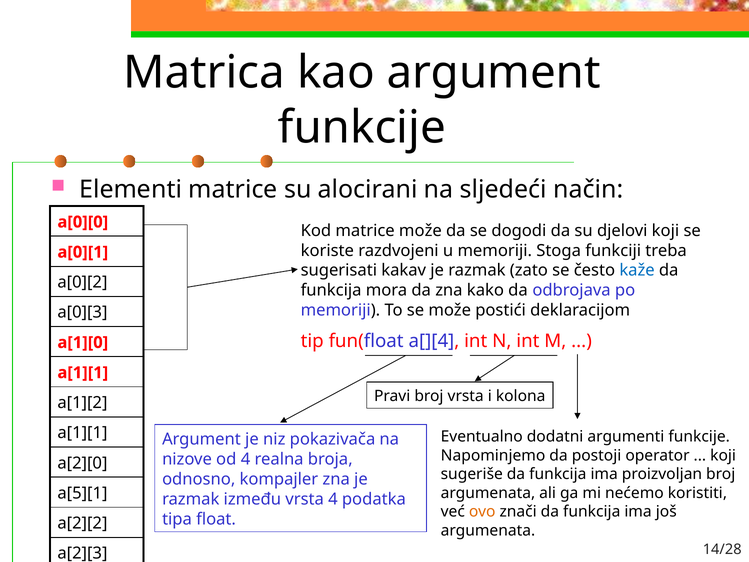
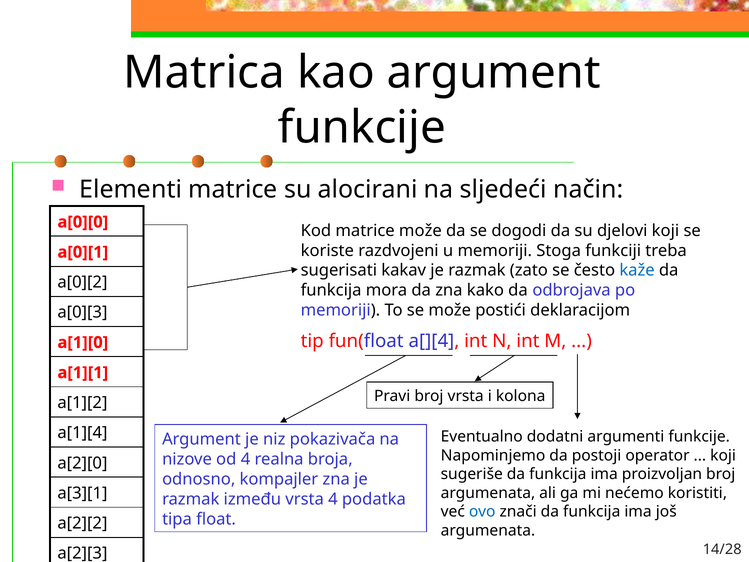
a[1][1: a[1][1 -> a[1][4 (82, 433)
a[5][1: a[5][1 -> a[3][1 (82, 493)
ovo colour: orange -> blue (482, 511)
